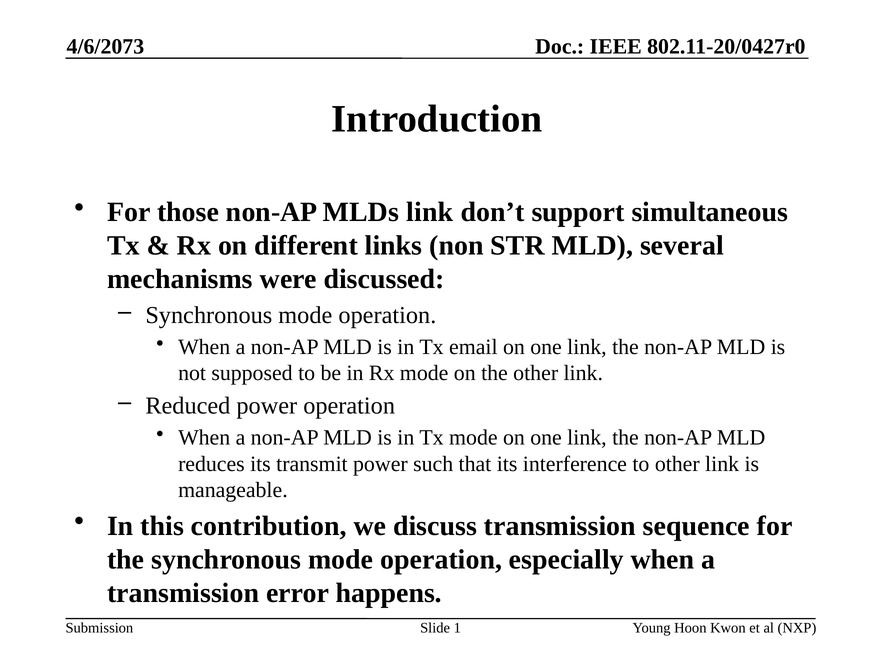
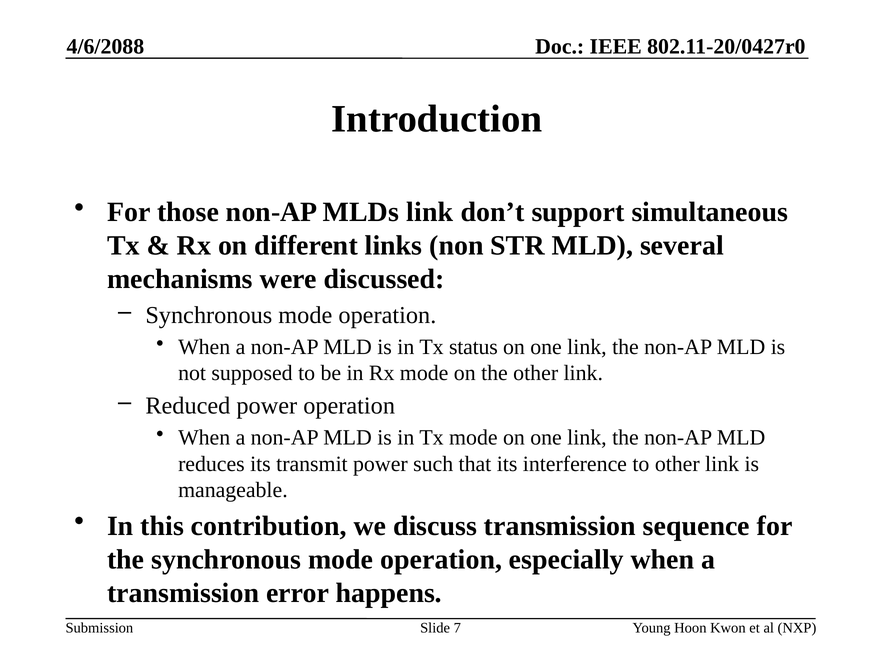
4/6/2073: 4/6/2073 -> 4/6/2088 (105, 47)
email: email -> status (473, 347)
1: 1 -> 7 (457, 629)
